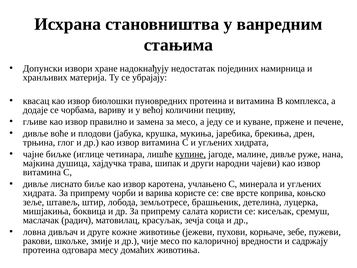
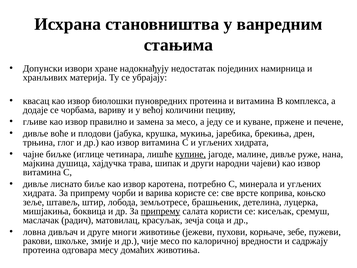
учлањено: учлањено -> потребно (207, 184)
припрему underline: none -> present (161, 211)
кожне: кожне -> многи (124, 232)
